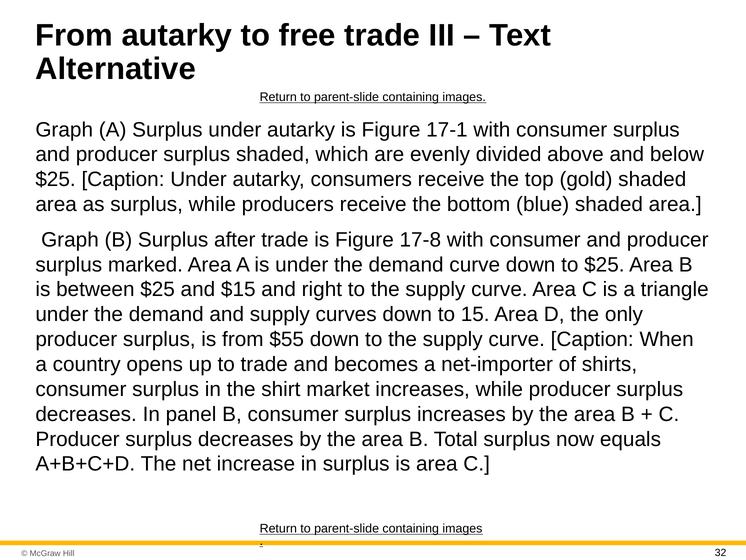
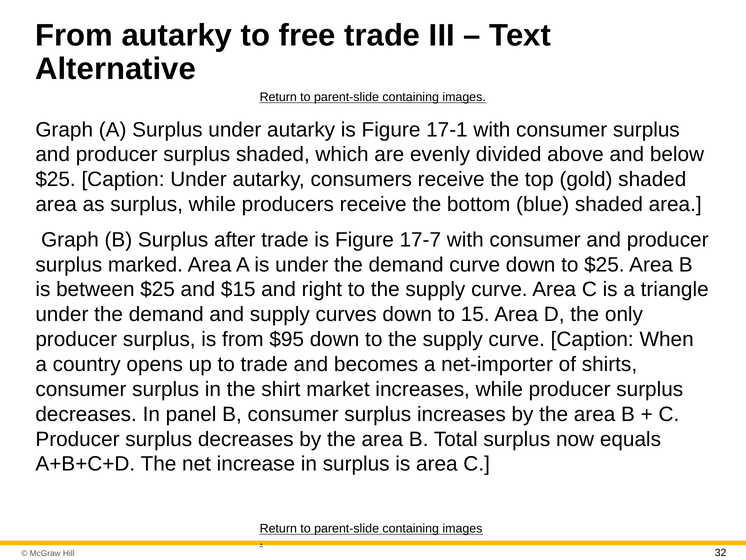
17-8: 17-8 -> 17-7 (420, 240)
$55: $55 -> $95 (287, 339)
